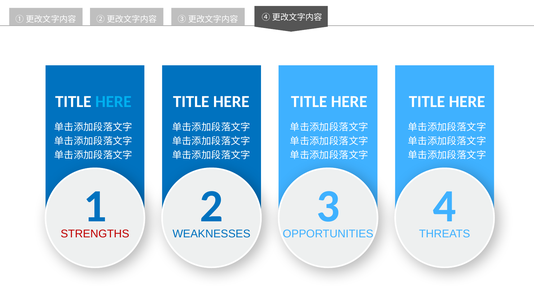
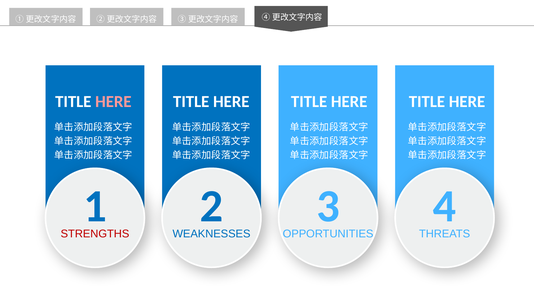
HERE colour: light blue -> pink (113, 101)
